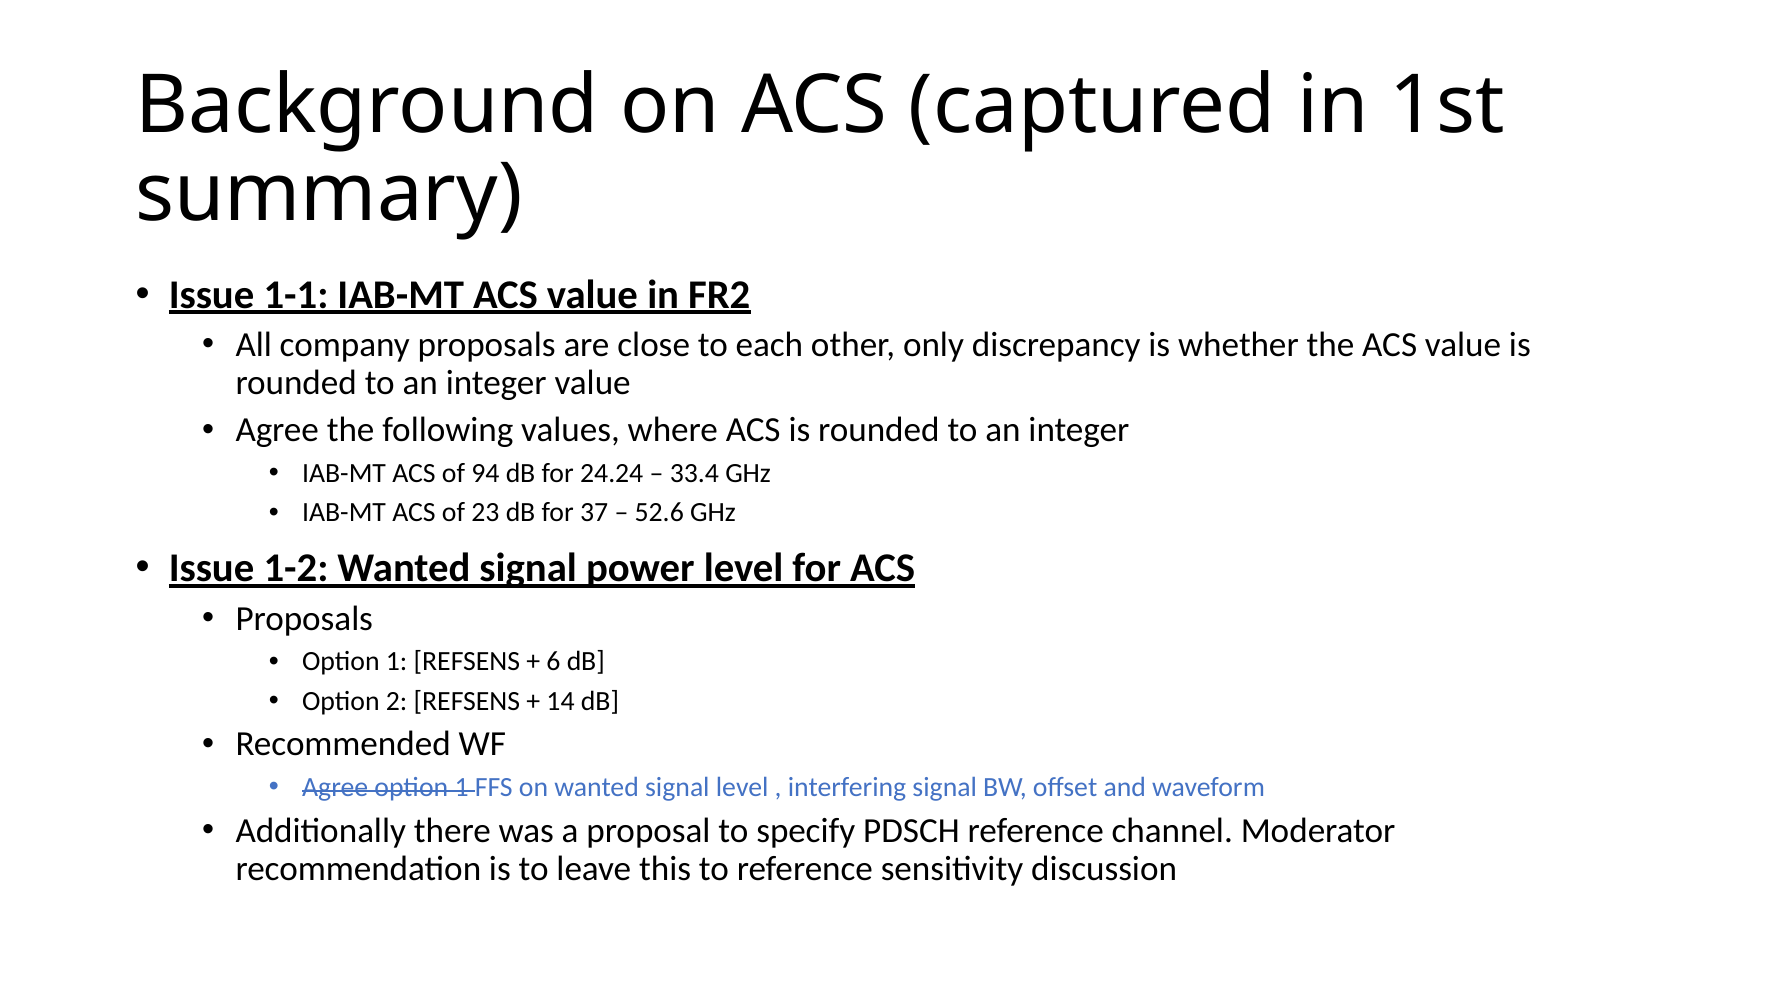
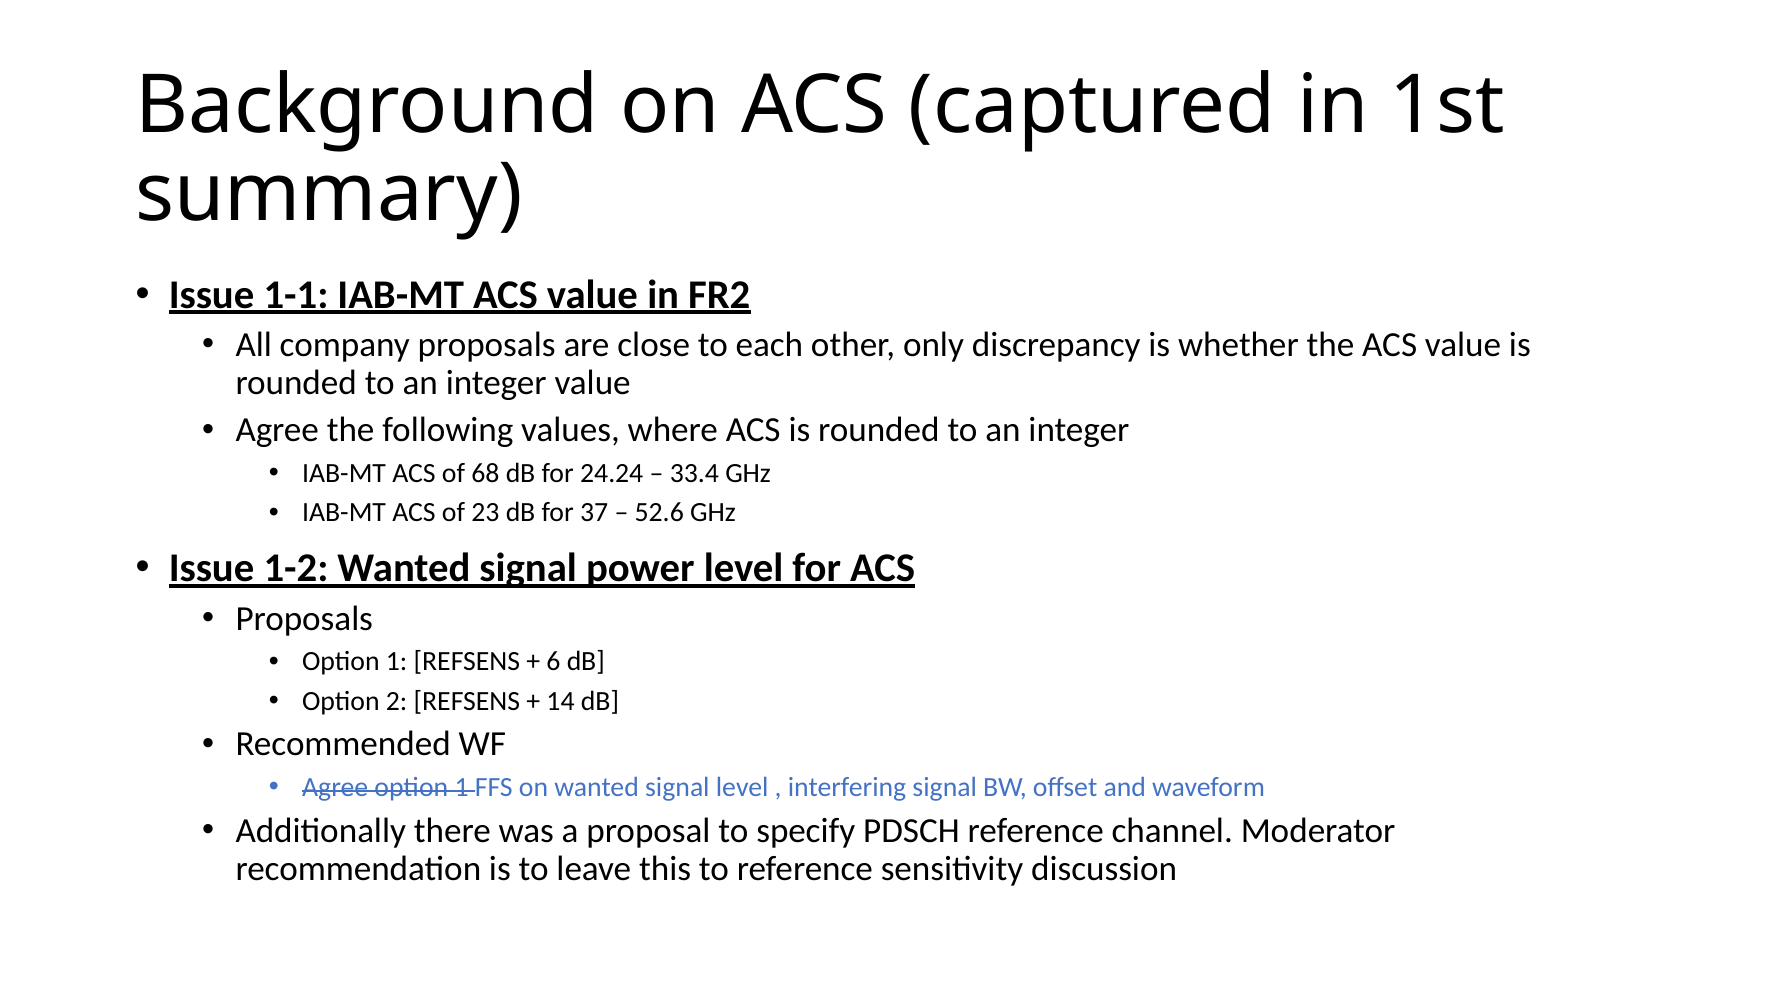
94: 94 -> 68 (485, 473)
